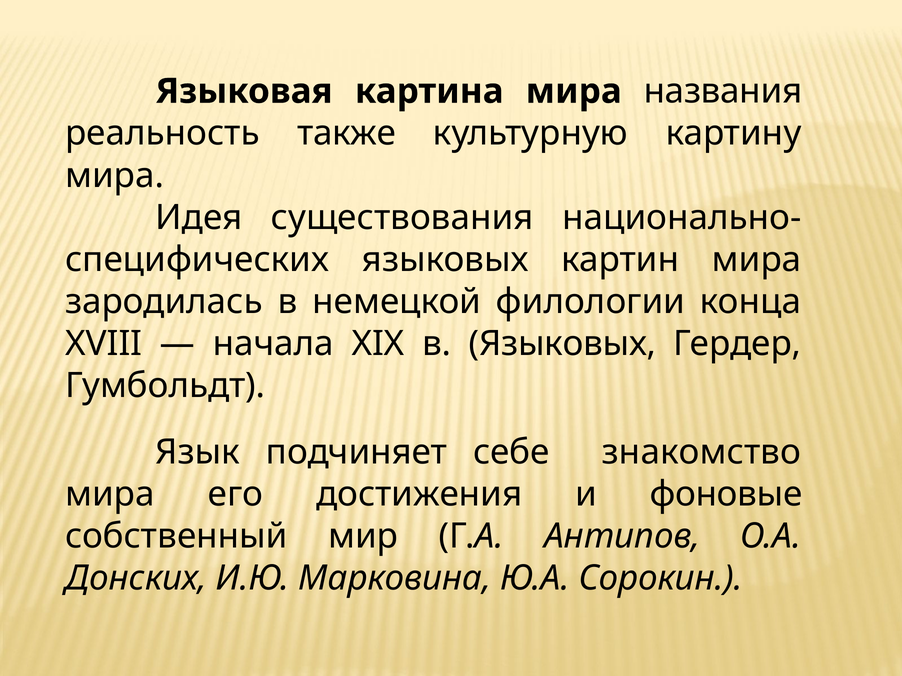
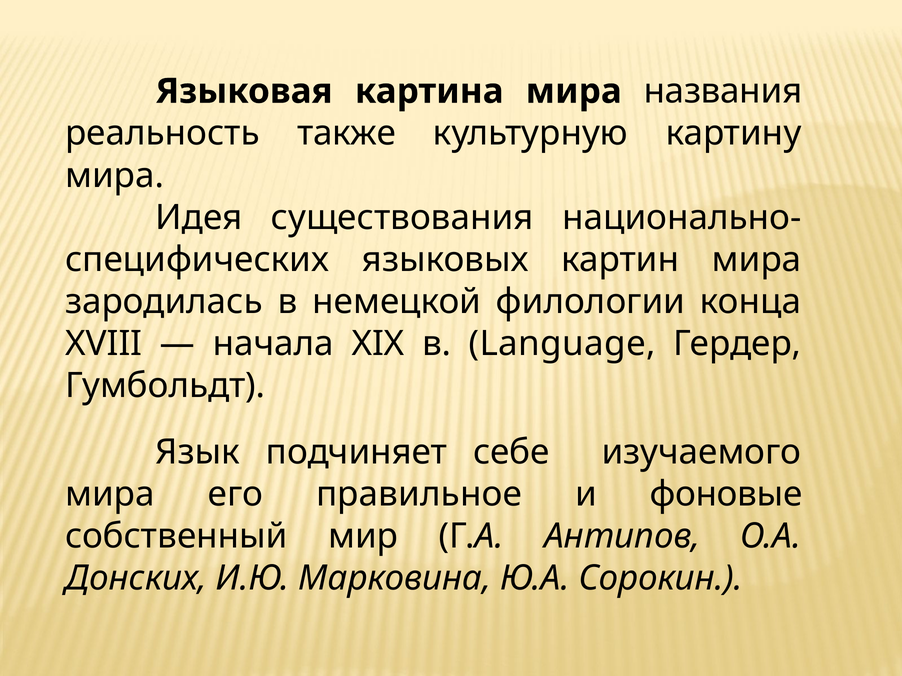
в Языковых: Языковых -> Language (562, 344)
знакомство: знакомство -> изучаемого (702, 452)
достижения: достижения -> правильное (419, 494)
